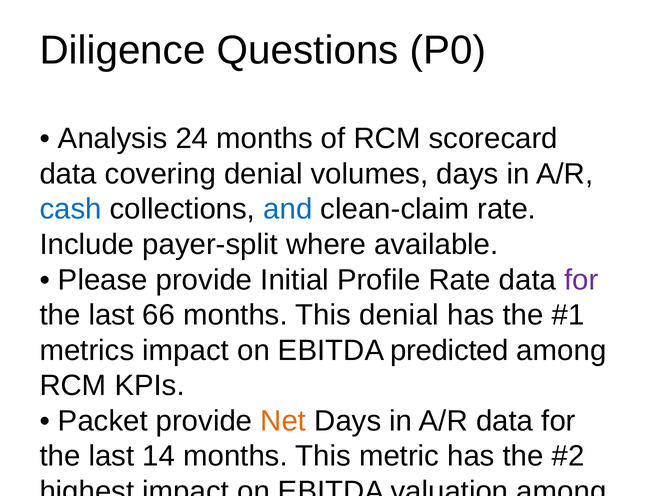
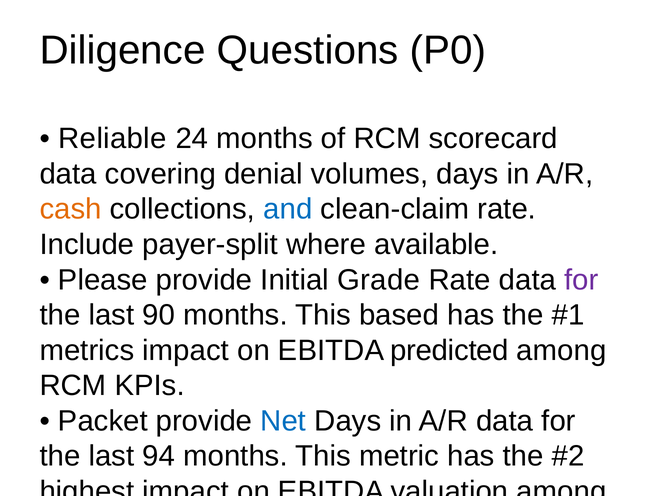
Analysis: Analysis -> Reliable (113, 139)
cash colour: blue -> orange (71, 209)
Profile: Profile -> Grade (379, 280)
66: 66 -> 90 (159, 315)
This denial: denial -> based (399, 315)
Net colour: orange -> blue (283, 421)
14: 14 -> 94 (159, 456)
